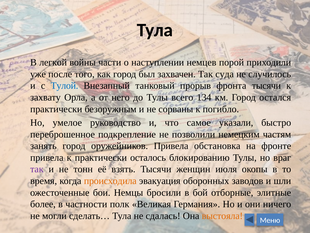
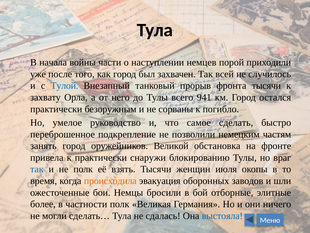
легкой: легкой -> начала (53, 62)
суда: суда -> всей (225, 74)
134: 134 -> 941 (204, 97)
указали: указали -> сделать (236, 122)
оружейников Привела: Привела -> Великой (171, 146)
осталось: осталось -> снаружи (148, 157)
так colour: purple -> blue (37, 169)
не тонн: тонн -> полк (83, 169)
выстояла colour: orange -> blue (222, 215)
